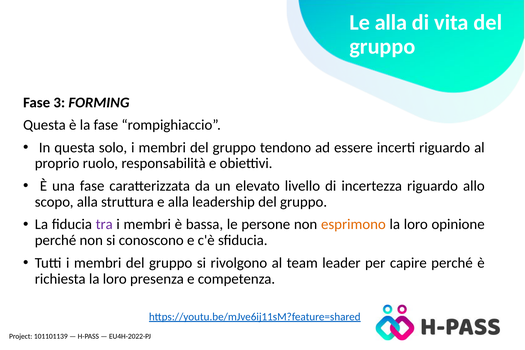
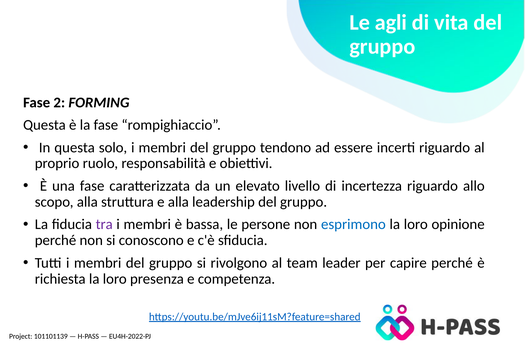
Le alla: alla -> agli (391, 22)
3: 3 -> 2 (59, 102)
esprimono colour: orange -> blue (353, 224)
